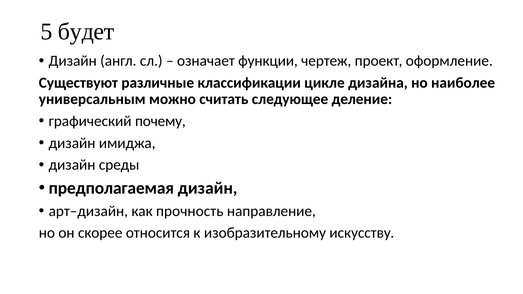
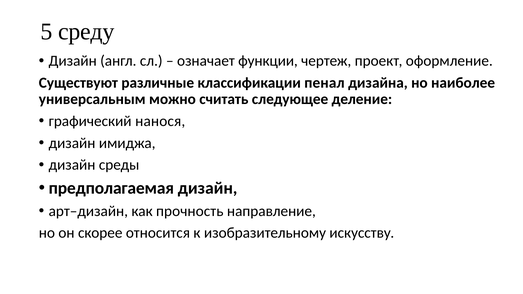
будет: будет -> среду (86, 32)
цикле: цикле -> пенал (324, 83)
почему: почему -> нанося (160, 121)
